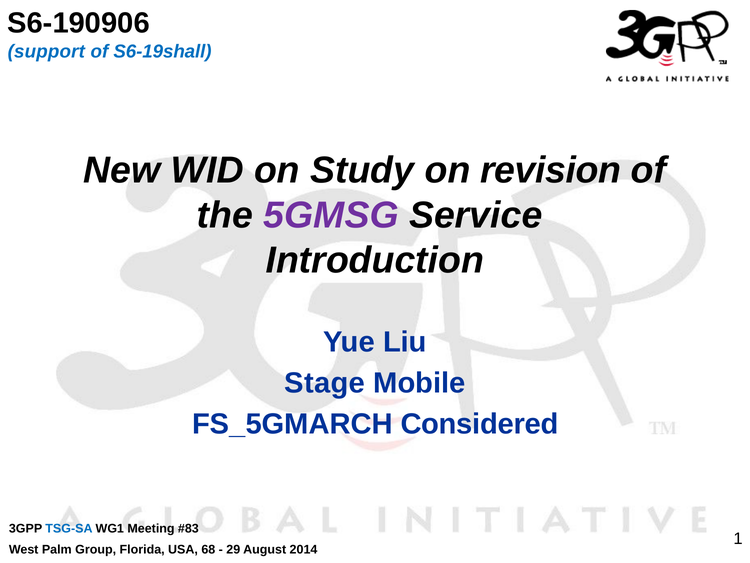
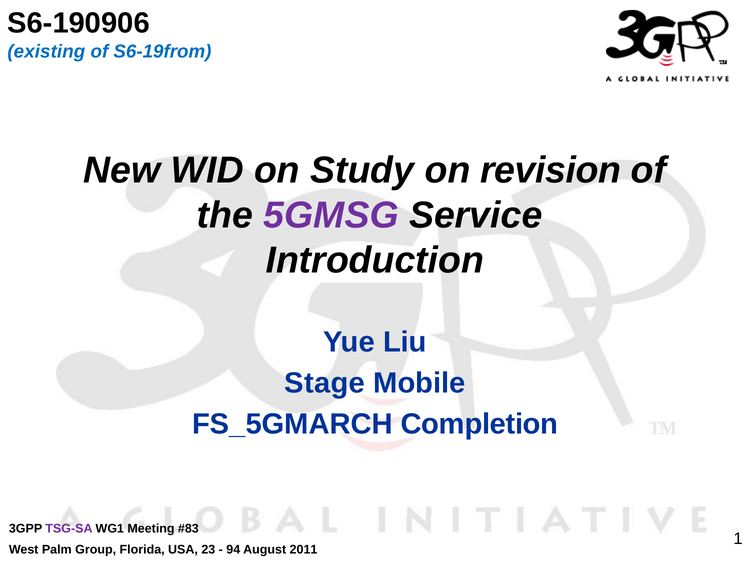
support: support -> existing (46, 51)
S6-19shall: S6-19shall -> S6-19from (162, 51)
Considered: Considered -> Completion (479, 424)
TSG-SA colour: blue -> purple (69, 528)
68: 68 -> 23 (208, 549)
29: 29 -> 94 (233, 549)
2014: 2014 -> 2011 (304, 549)
